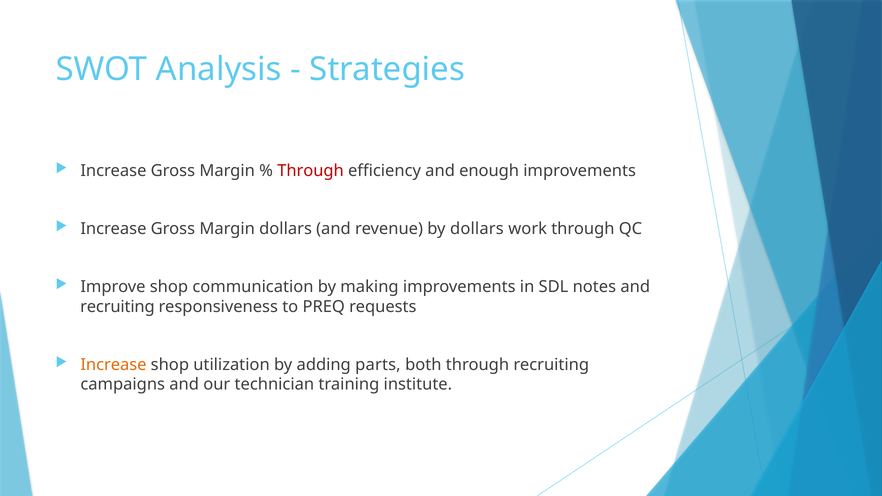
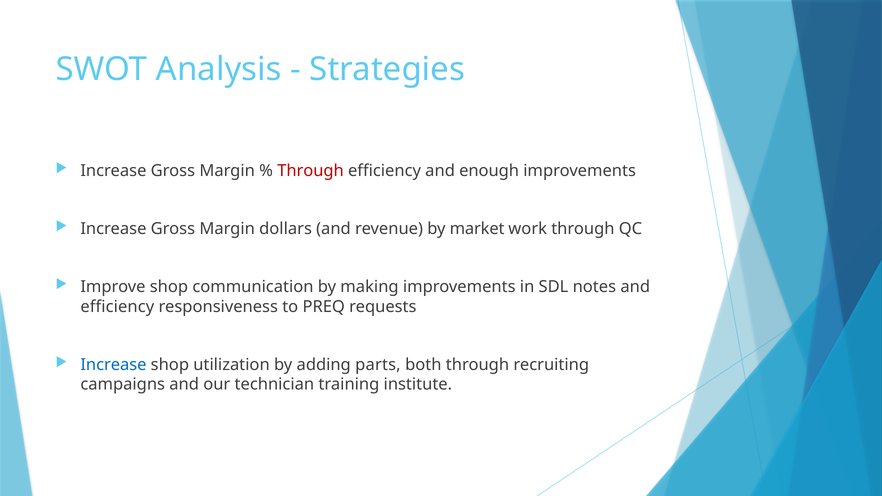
by dollars: dollars -> market (477, 229)
recruiting: recruiting -> efficiency (117, 307)
Increase colour: orange -> blue (113, 365)
